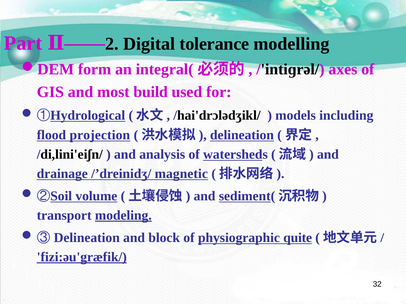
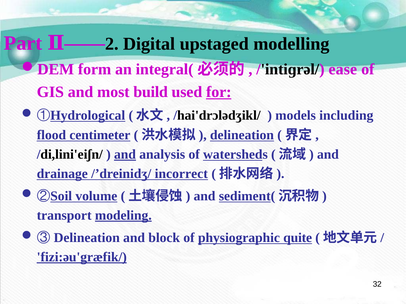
tolerance: tolerance -> upstaged (214, 44)
axes: axes -> ease (343, 69)
for underline: none -> present (219, 92)
projection: projection -> centimeter (100, 135)
and underline: none -> present (125, 155)
magnetic: magnetic -> incorrect (181, 174)
